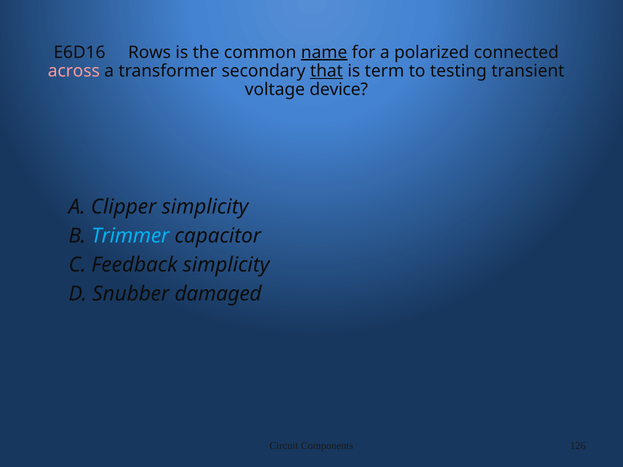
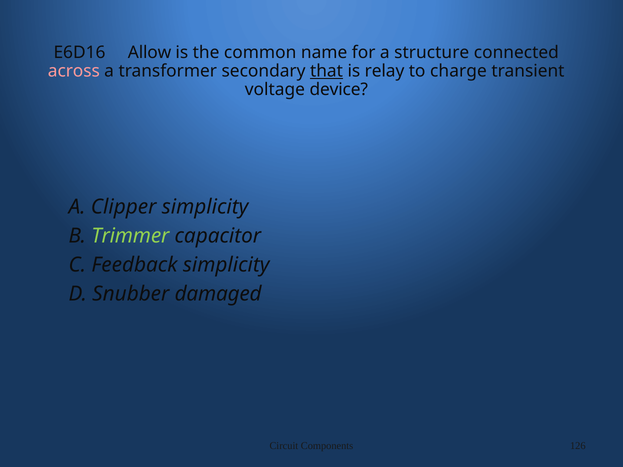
Rows: Rows -> Allow (150, 52)
name underline: present -> none (324, 52)
polarized: polarized -> structure (432, 52)
term: term -> relay (385, 71)
testing: testing -> charge (458, 71)
Trimmer colour: light blue -> light green (130, 236)
